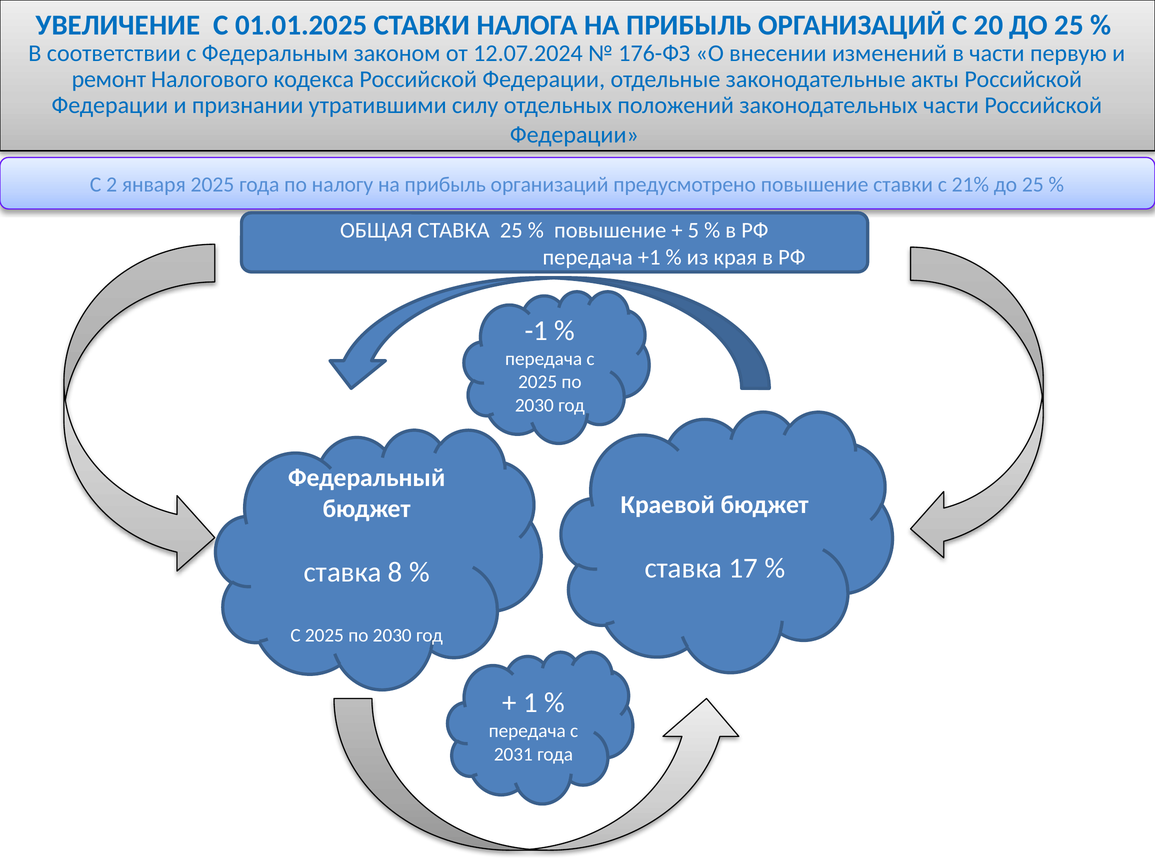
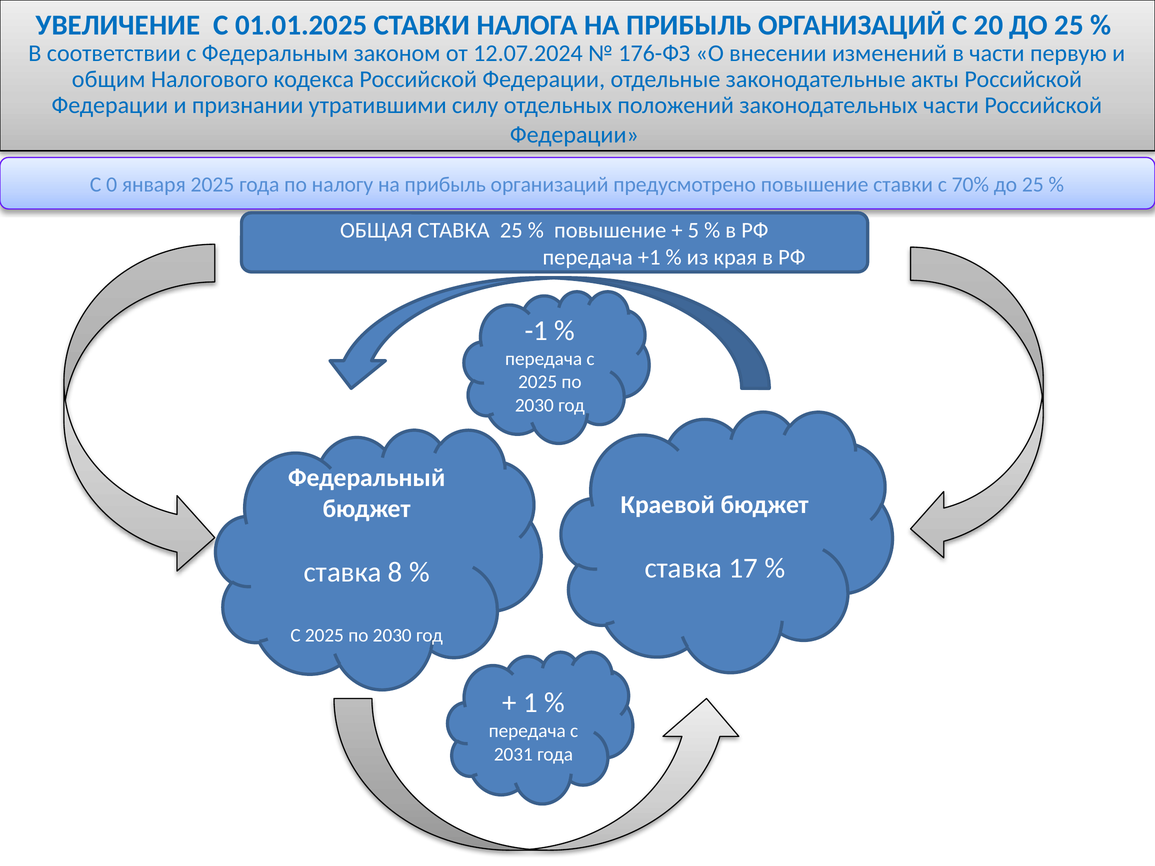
ремонт: ремонт -> общим (109, 79)
2: 2 -> 0 (112, 185)
21%: 21% -> 70% (970, 185)
